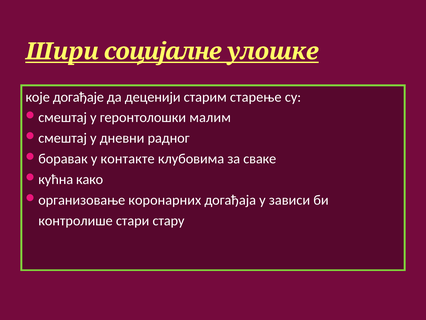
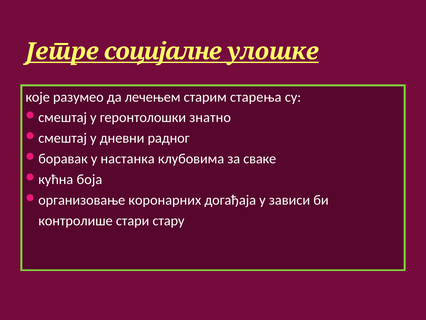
Шири: Шири -> Јетре (62, 51)
догађаје: догађаје -> разумео (78, 97)
деценији: деценији -> лечењем (153, 97)
старење: старење -> старења (256, 97)
малим: малим -> знатно (210, 117)
контакте: контакте -> настанка (128, 159)
како: како -> боја (89, 179)
